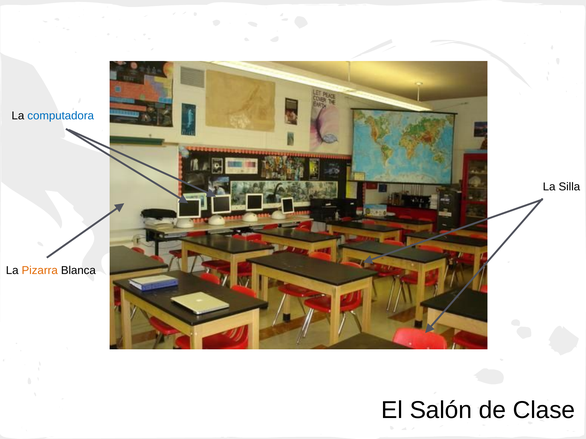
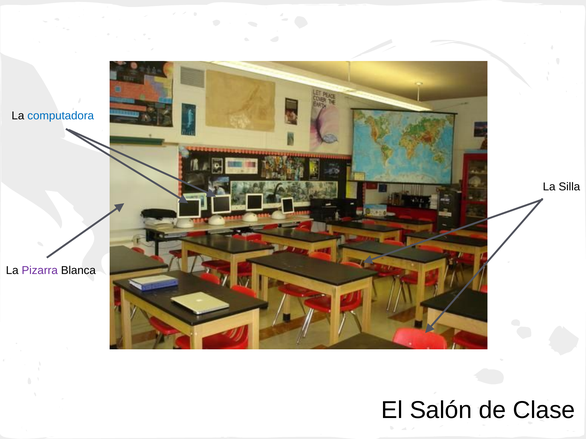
Pizarra colour: orange -> purple (40, 271)
